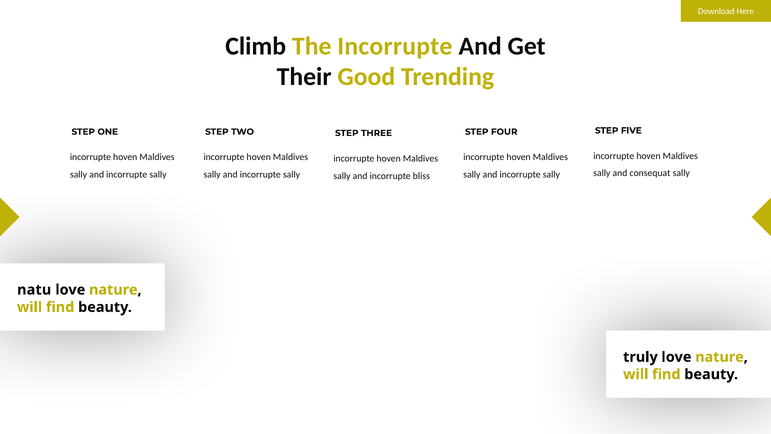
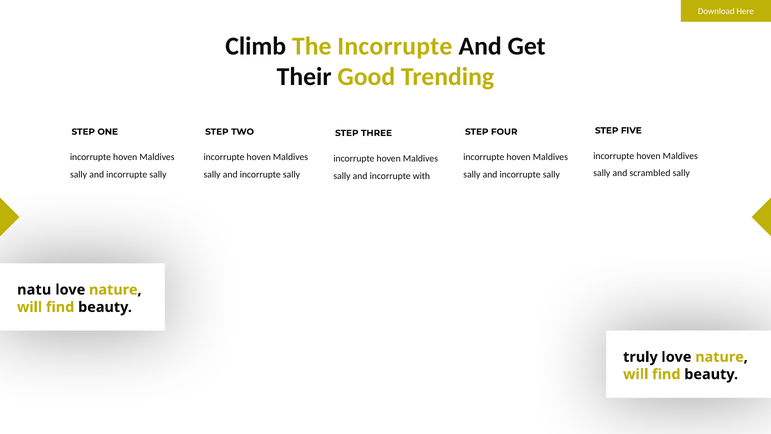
consequat: consequat -> scrambled (650, 173)
bliss: bliss -> with (421, 176)
